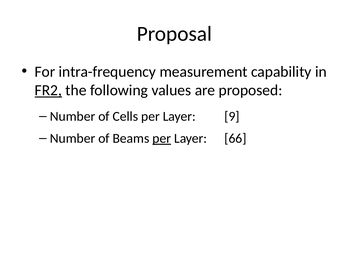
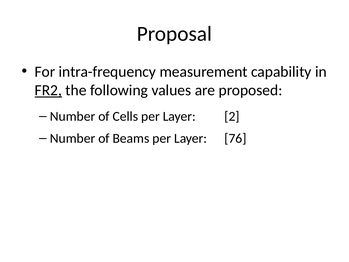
9: 9 -> 2 (232, 116)
per underline: present -> none (162, 138)
66: 66 -> 76 (235, 138)
